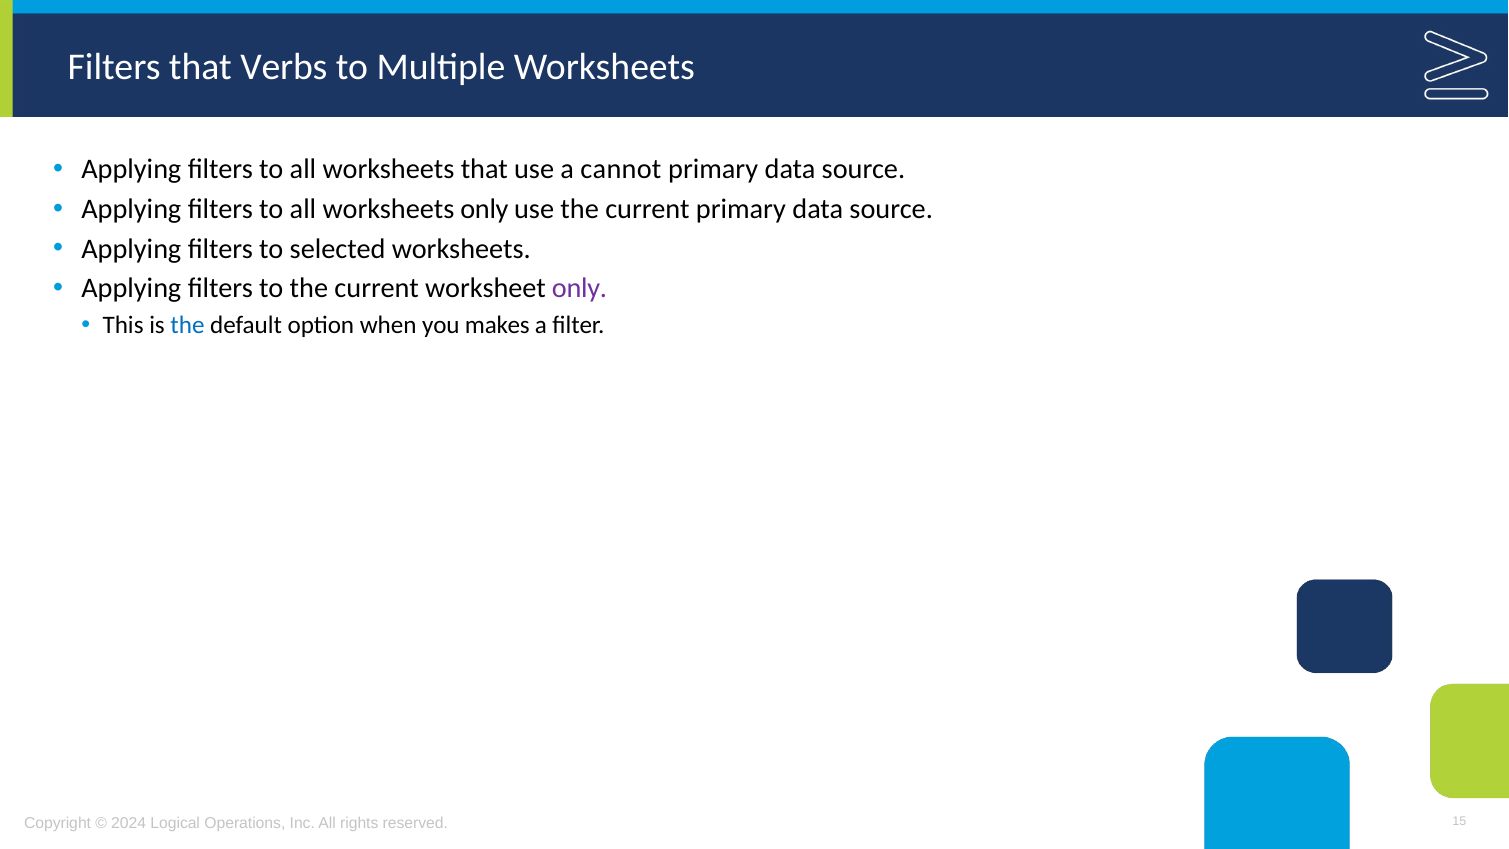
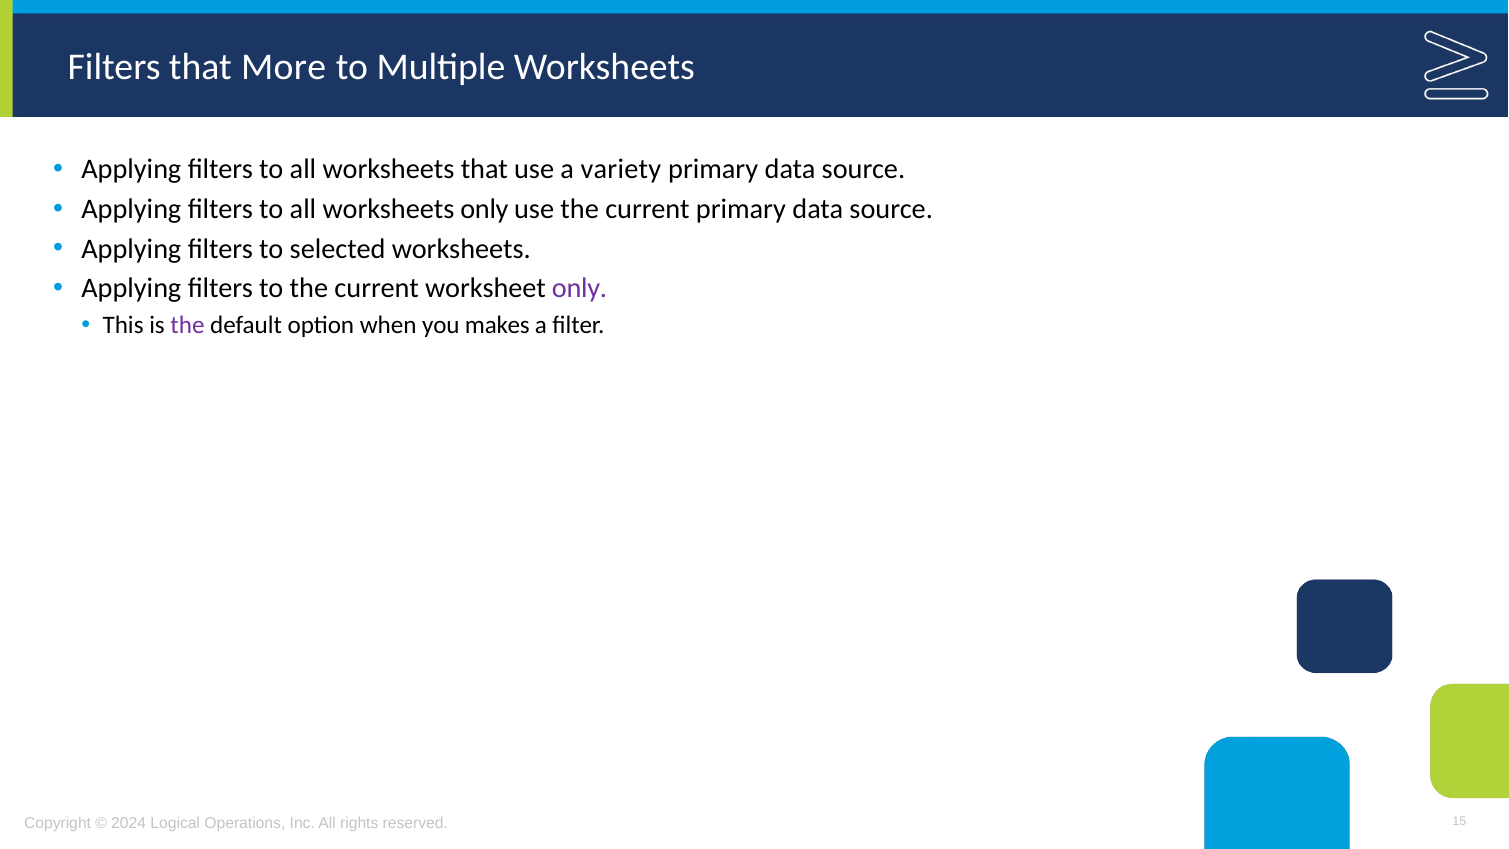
Verbs: Verbs -> More (284, 67)
cannot: cannot -> variety (621, 170)
the colour: blue -> purple (187, 325)
